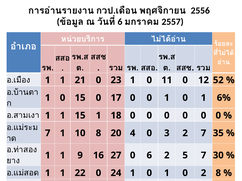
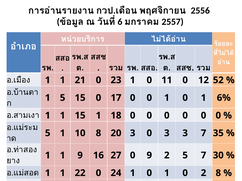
0: 0 -> 5 (63, 98)
7: 7 -> 5 (48, 133)
20 4: 4 -> 3 (133, 133)
3 2: 2 -> 3 (185, 133)
27 0 6: 6 -> 9 (149, 156)
